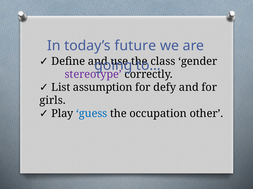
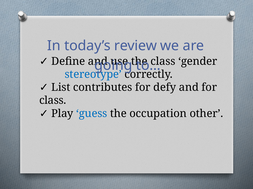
future: future -> review (136, 46)
stereotype colour: purple -> blue (93, 75)
assumption: assumption -> contributes (103, 88)
girls: girls -> class (53, 101)
